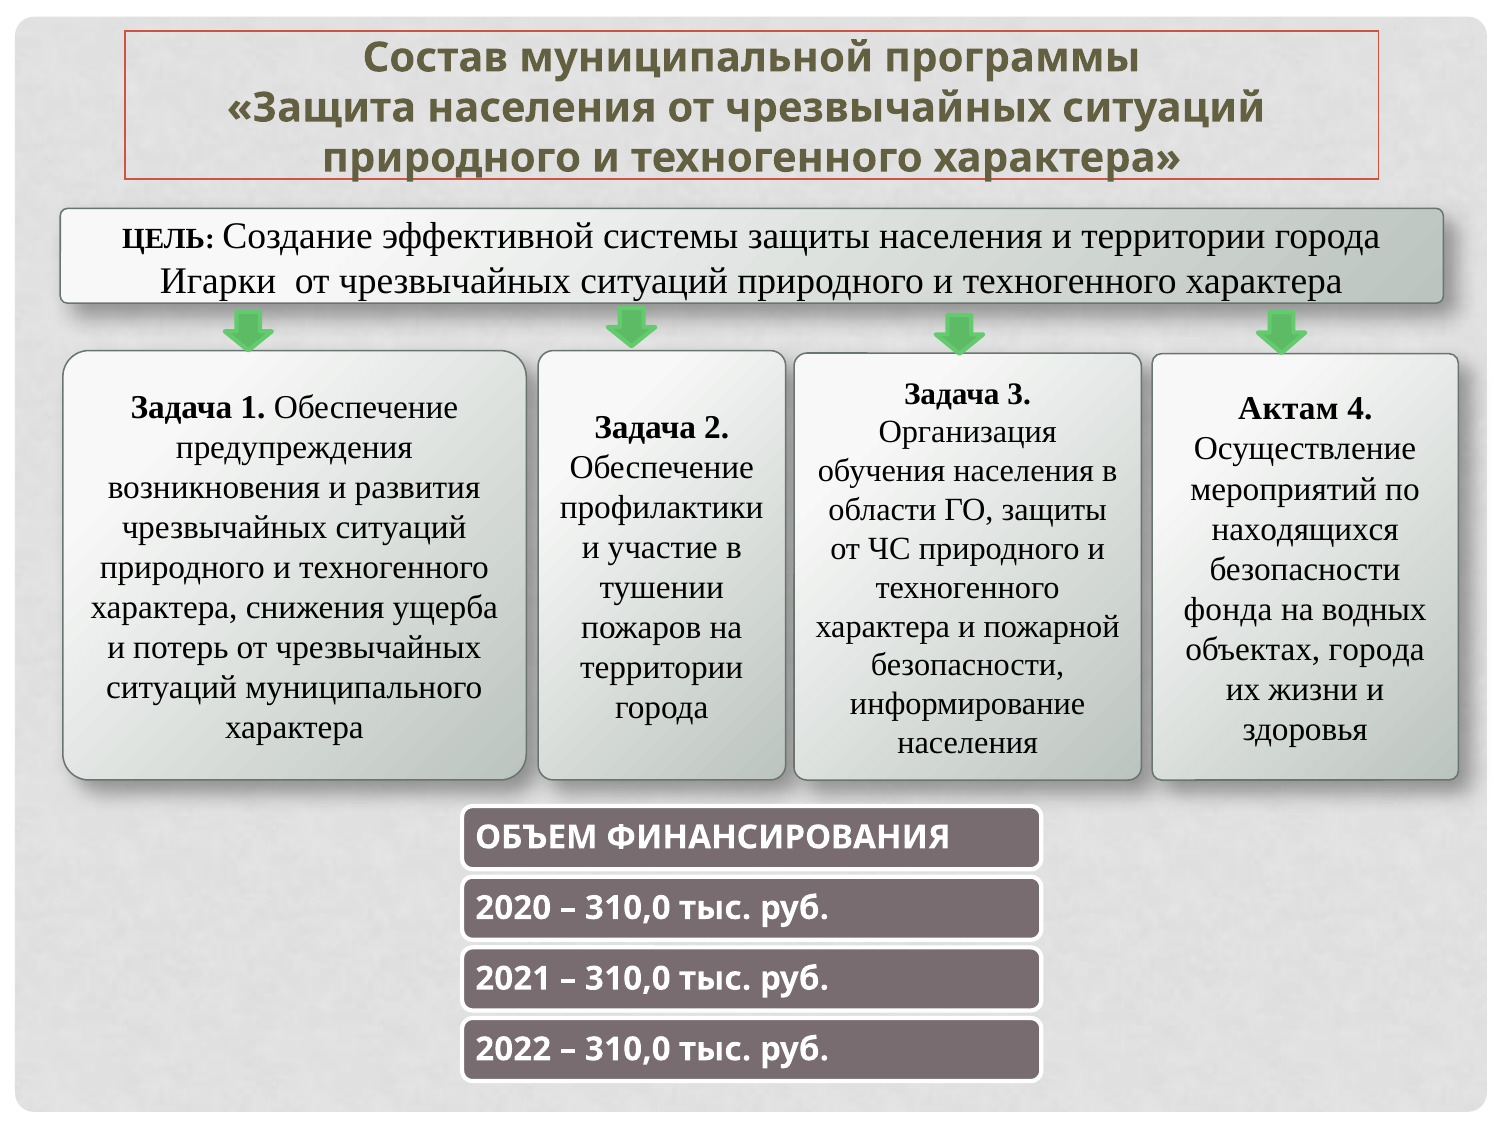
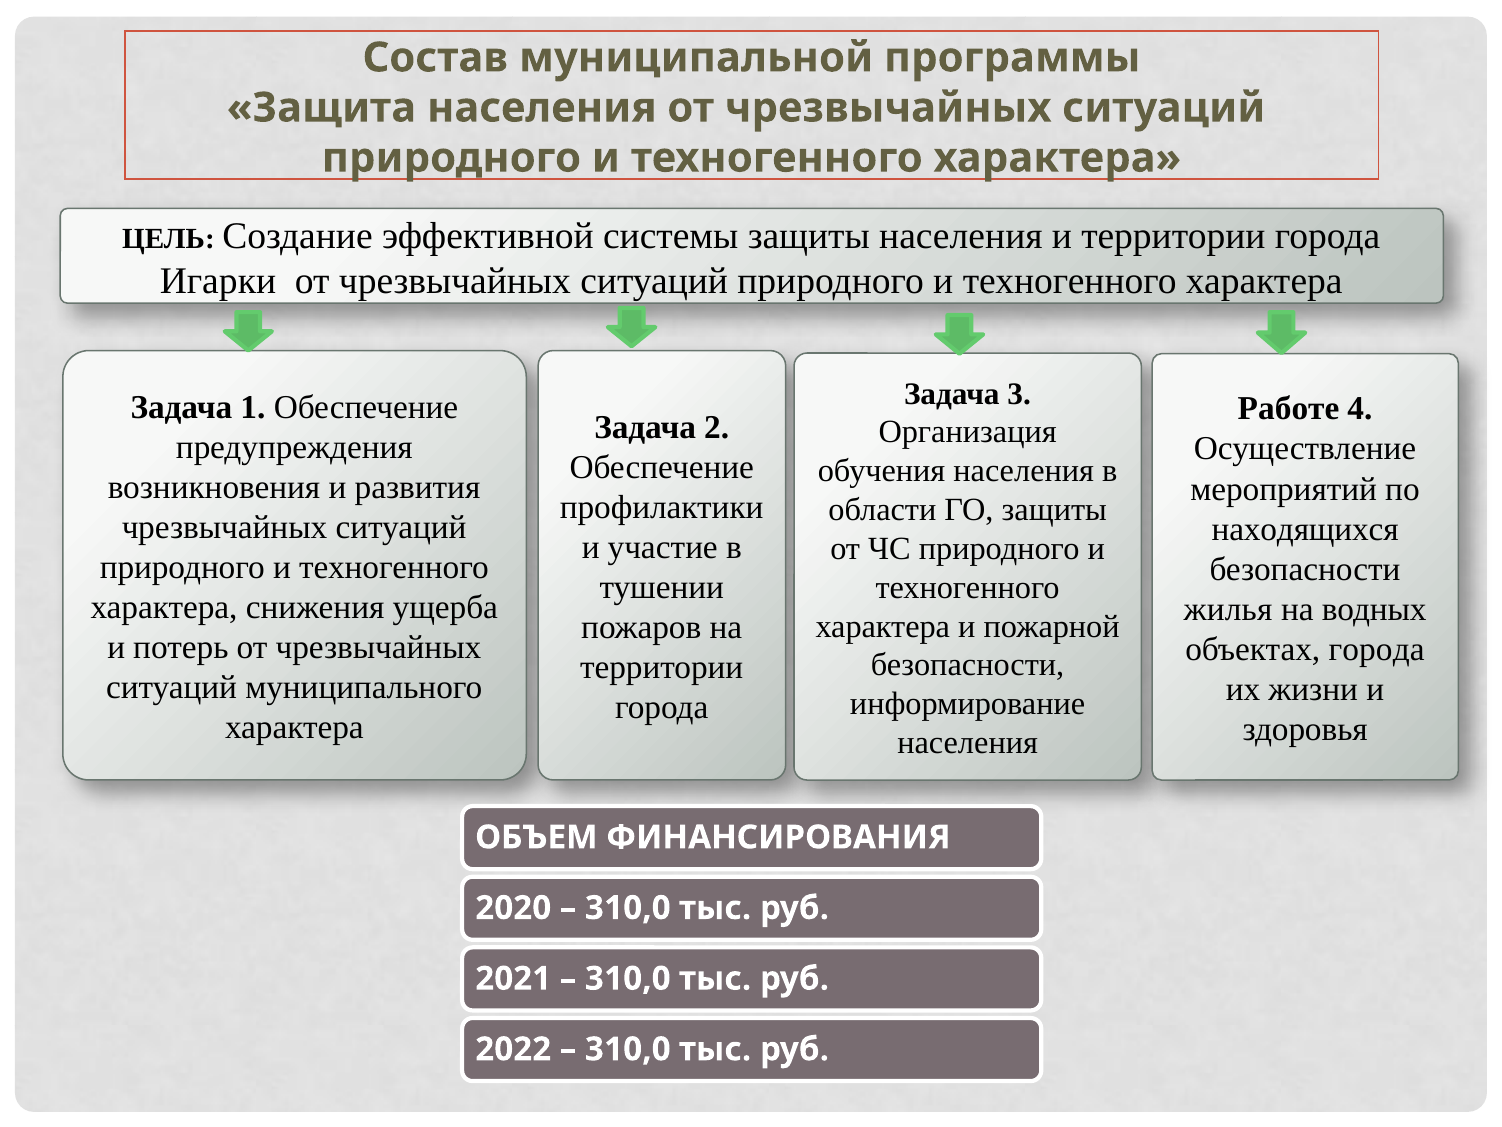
Актам: Актам -> Работе (1289, 409)
фонда: фонда -> жилья (1228, 609)
